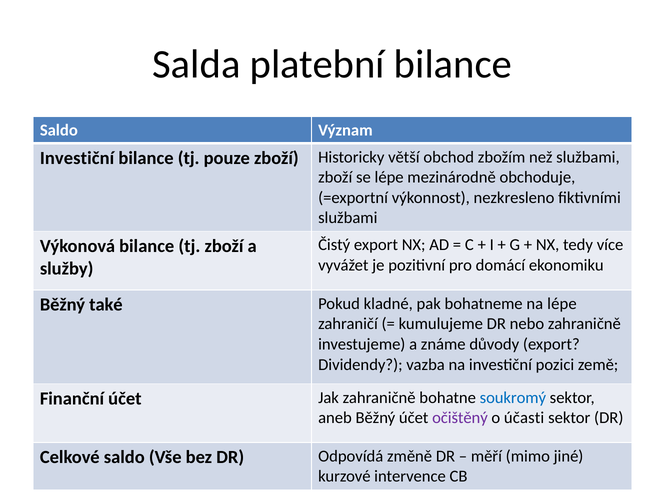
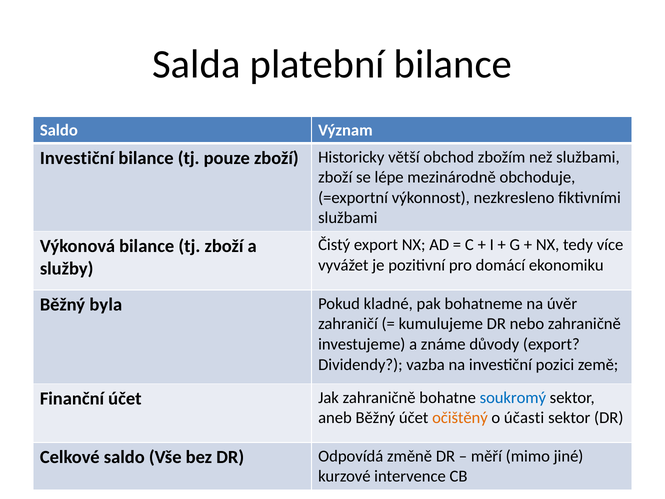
také: také -> byla (106, 305)
na lépe: lépe -> úvěr (562, 304)
očištěný colour: purple -> orange (460, 418)
